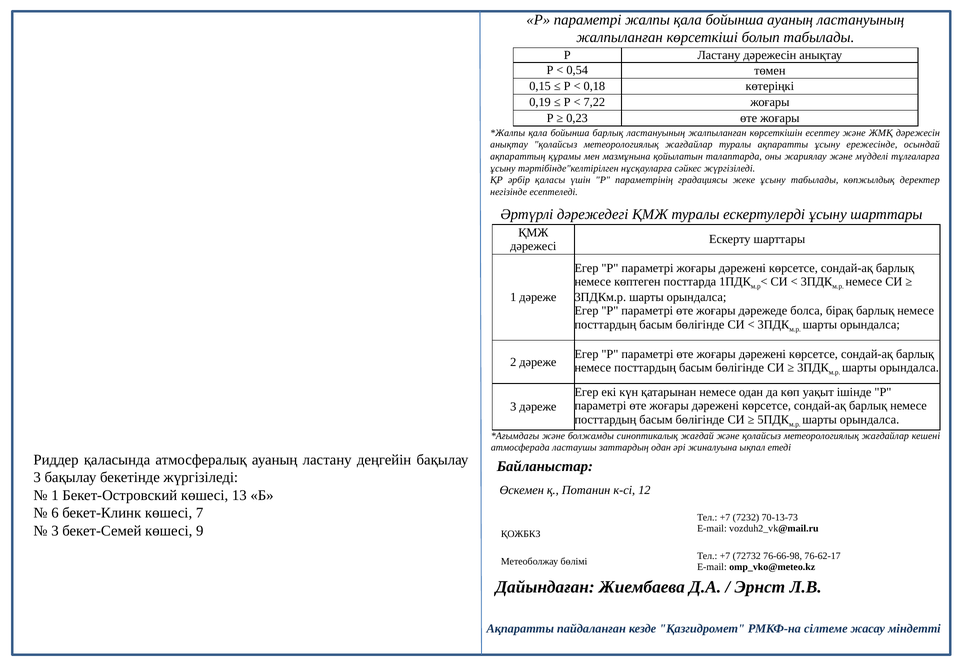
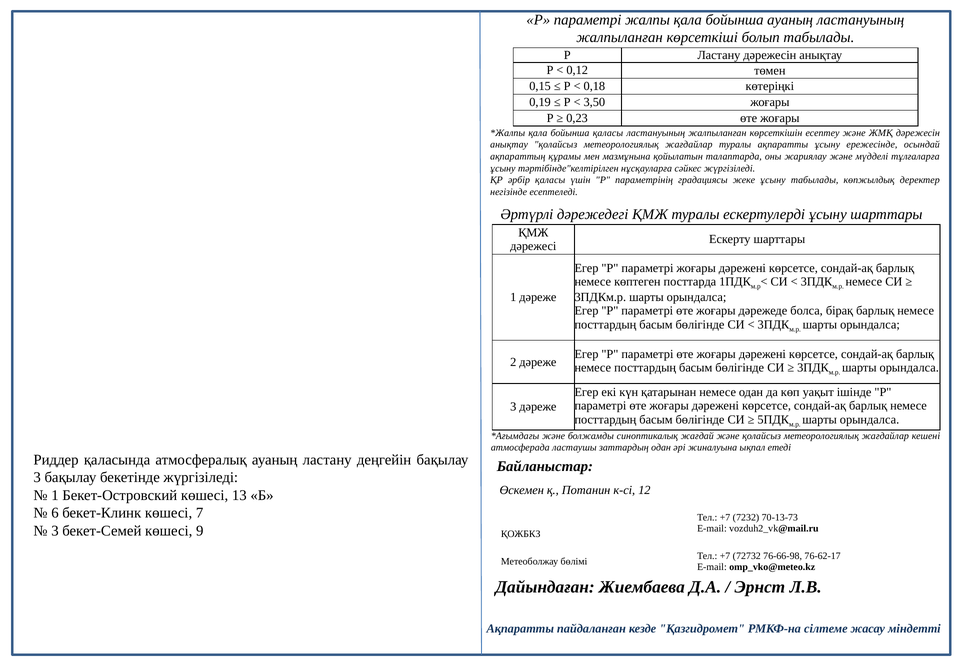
0,54: 0,54 -> 0,12 (577, 70)
7,22: 7,22 -> 3,50 (594, 102)
бойынша барлық: барлық -> қаласы (608, 133)
